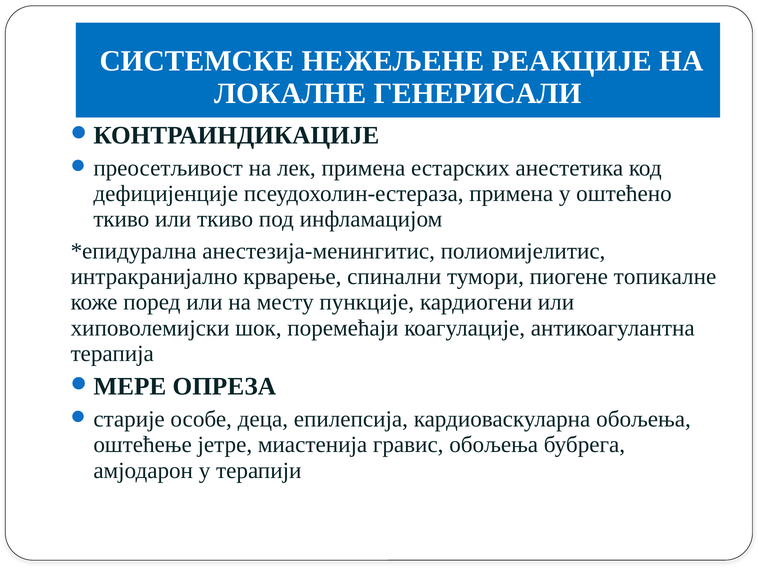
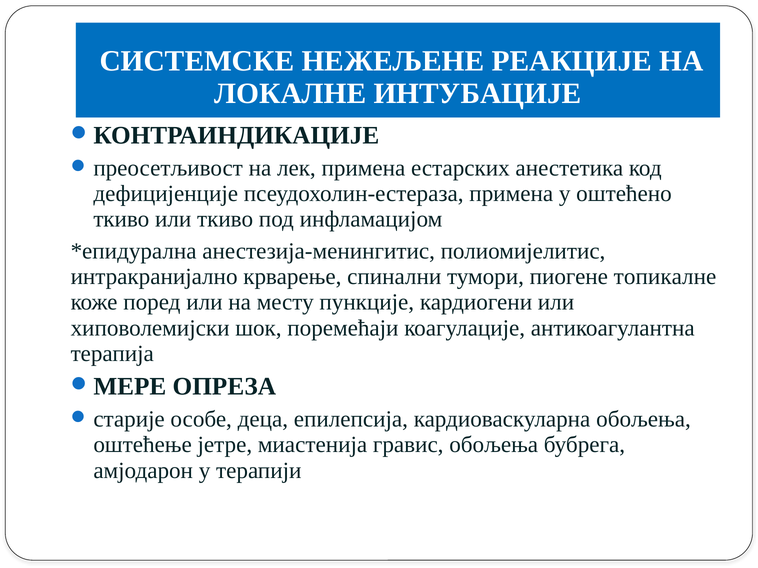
ГЕНЕРИСАЛИ: ГЕНЕРИСАЛИ -> ИНТУБАЦИЈЕ (478, 94)
